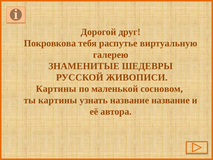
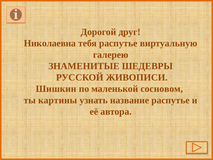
Покровкова: Покровкова -> Николаевна (50, 43)
Картины: Картины -> Шишкин (56, 89)
название название: название -> распутье (171, 100)
